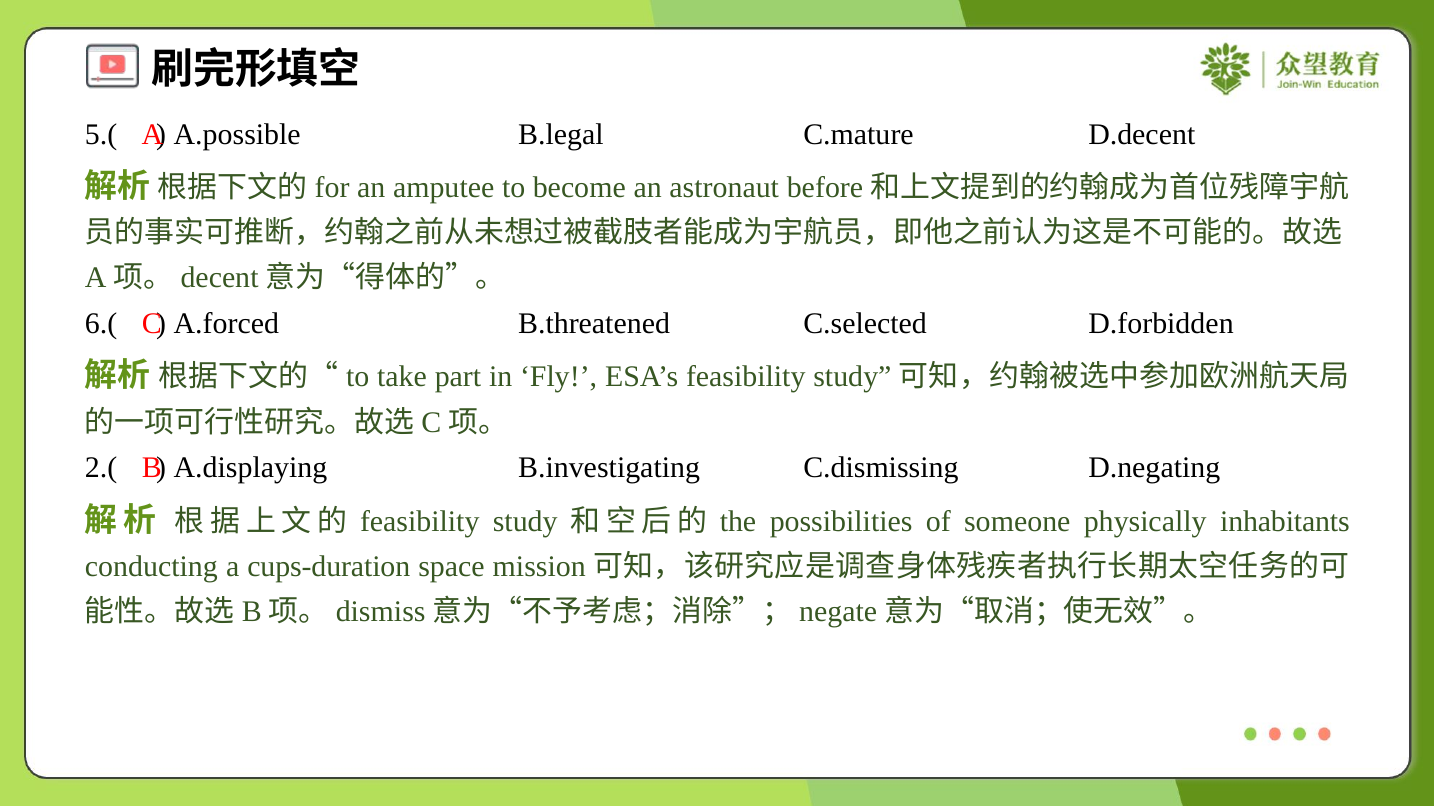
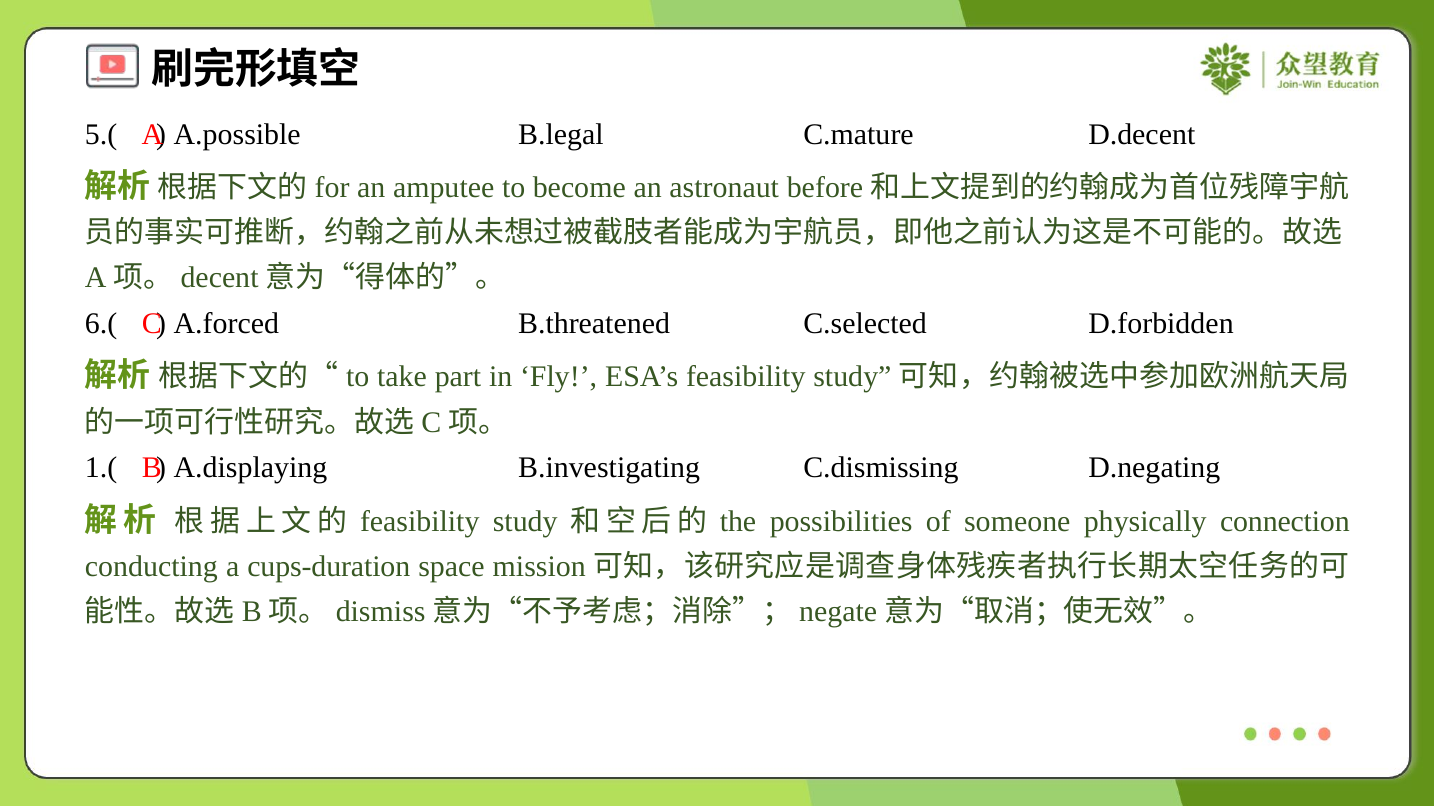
2.(: 2.( -> 1.( (101, 468)
inhabitants: inhabitants -> connection (1285, 522)
